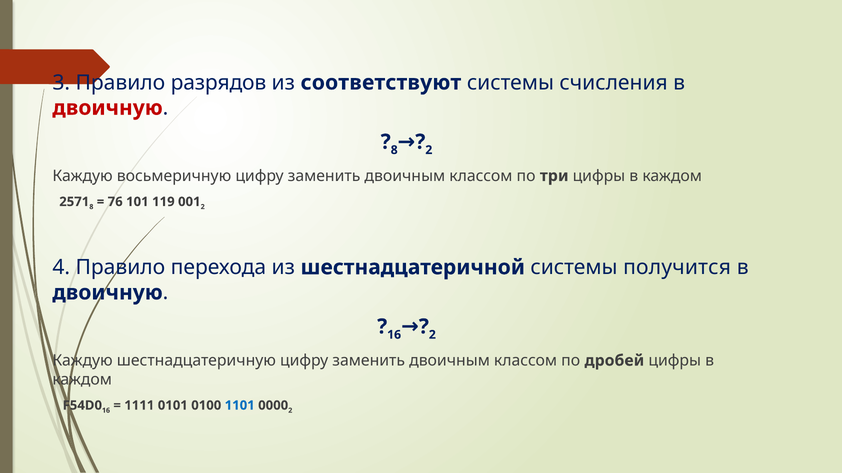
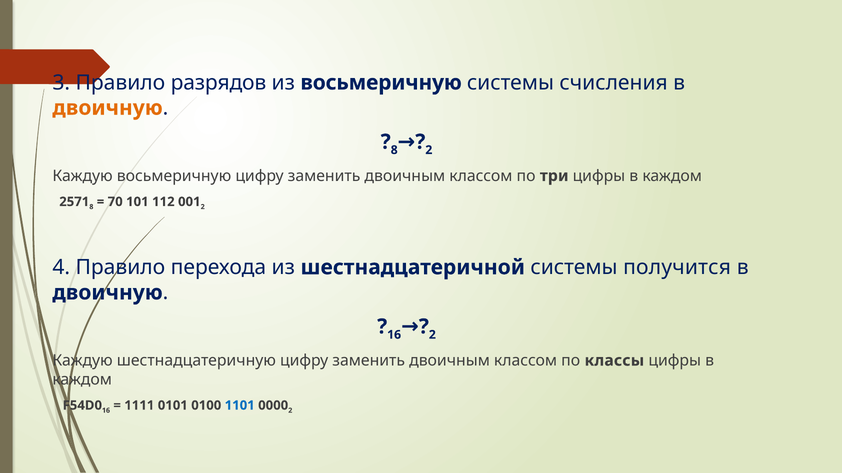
из соответствуют: соответствуют -> восьмеричную (381, 83)
двоичную colour: red -> orange (108, 108)
76: 76 -> 70 (115, 202)
119: 119 -> 112 (163, 202)
дробей: дробей -> классы (614, 361)
